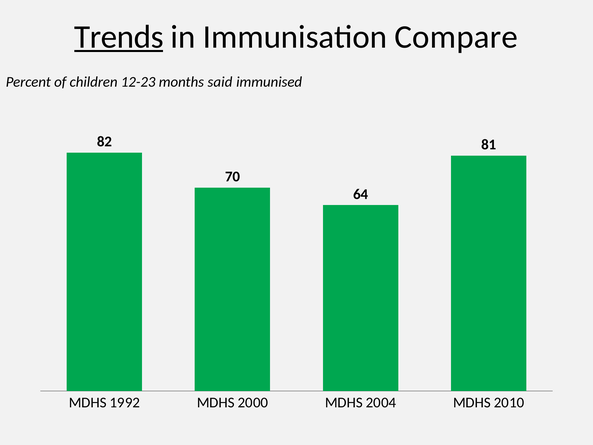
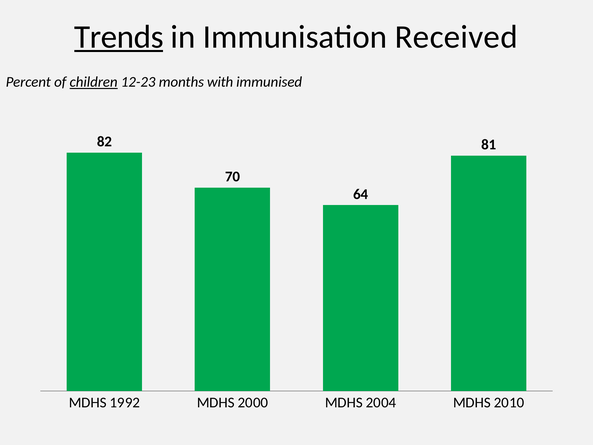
Compare: Compare -> Received (456, 37)
children underline: none -> present (94, 82)
said: said -> with (220, 82)
